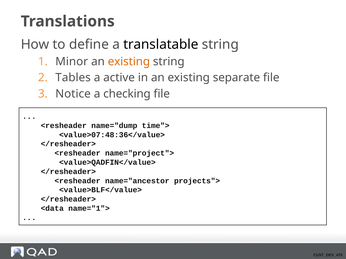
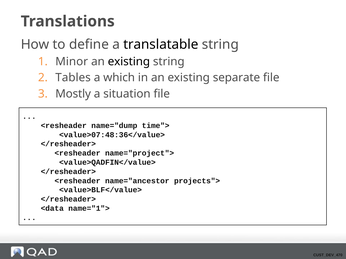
existing colour: orange -> black (129, 62)
active: active -> which (119, 78)
Notice: Notice -> Mostly (73, 94)
checking: checking -> situation (127, 94)
